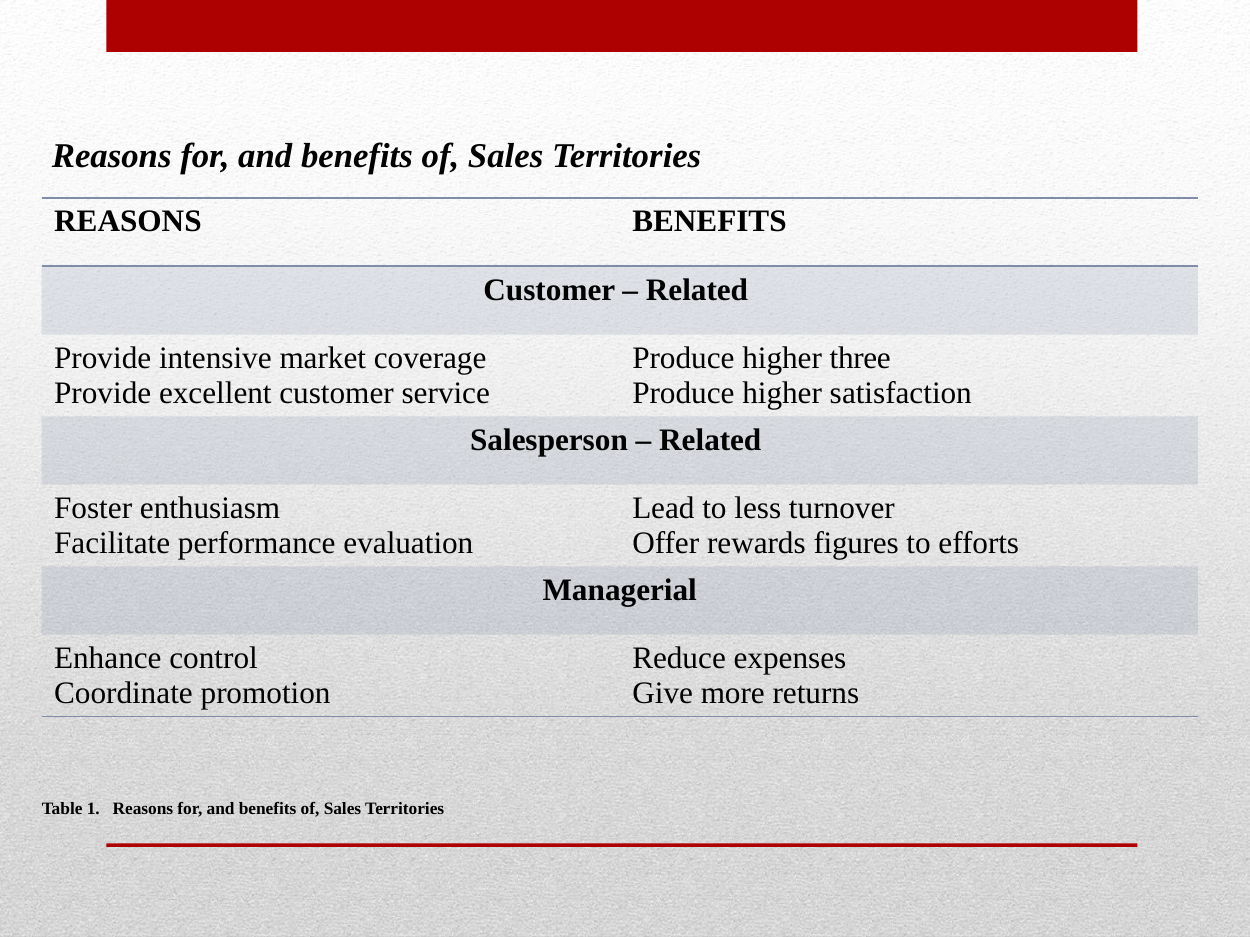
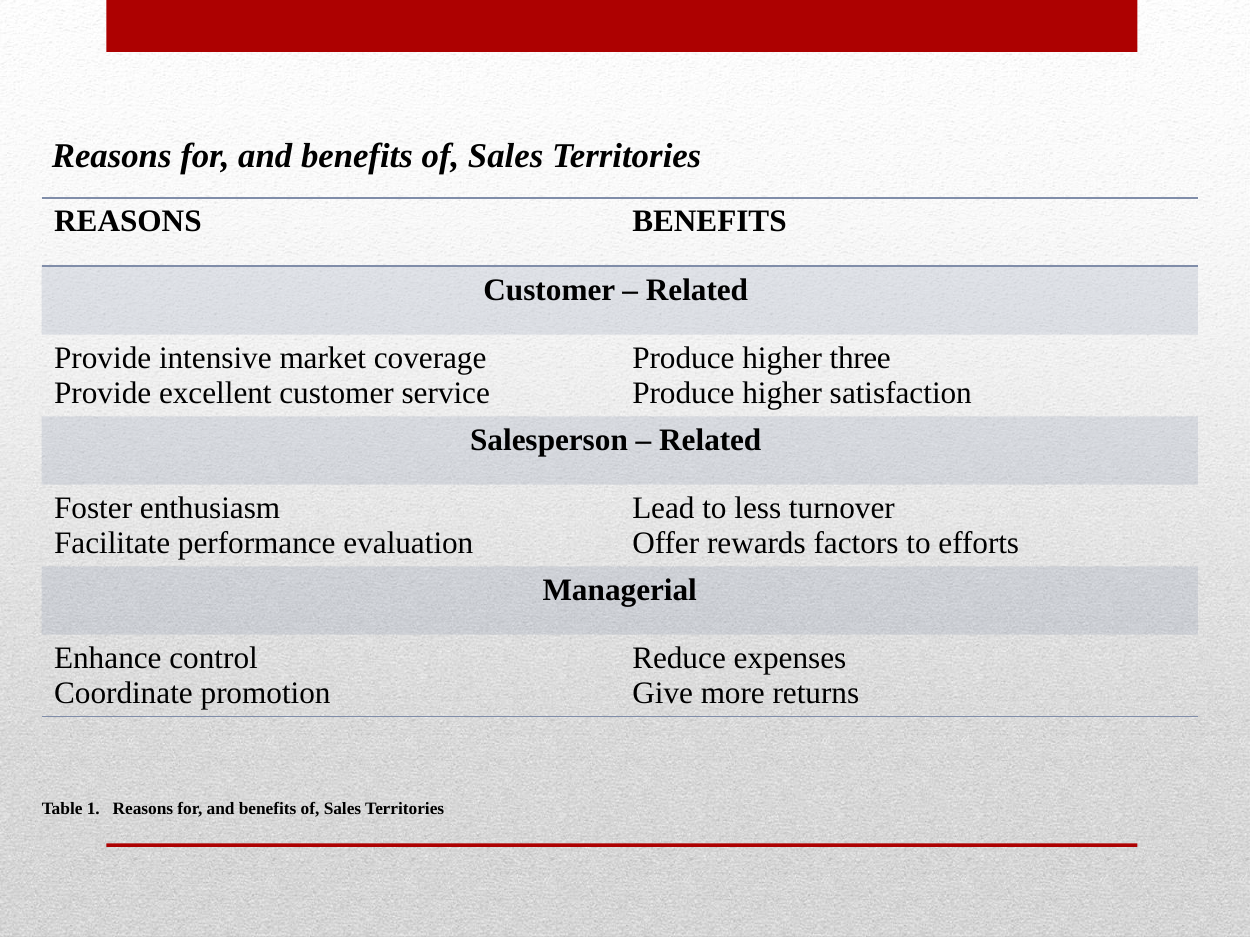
figures: figures -> factors (856, 543)
